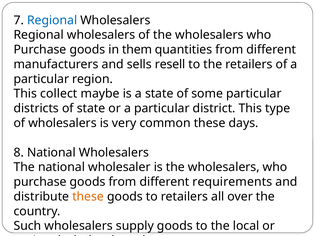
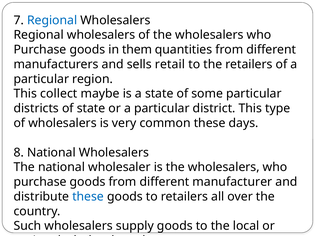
resell: resell -> retail (170, 64)
requirements: requirements -> manufacturer (232, 182)
these colour: orange -> blue (88, 197)
